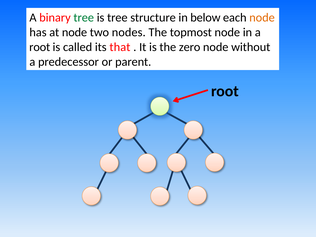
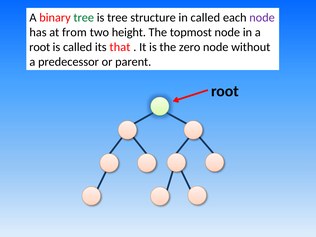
in below: below -> called (205, 18)
node colour: orange -> purple (262, 18)
at node: node -> from (74, 32)
nodes: nodes -> height (129, 32)
